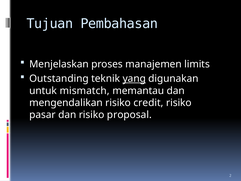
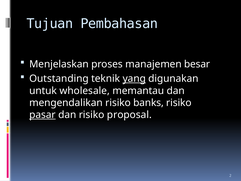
limits: limits -> besar (197, 64)
mismatch: mismatch -> wholesale (85, 91)
credit: credit -> banks (149, 103)
pasar underline: none -> present (42, 115)
